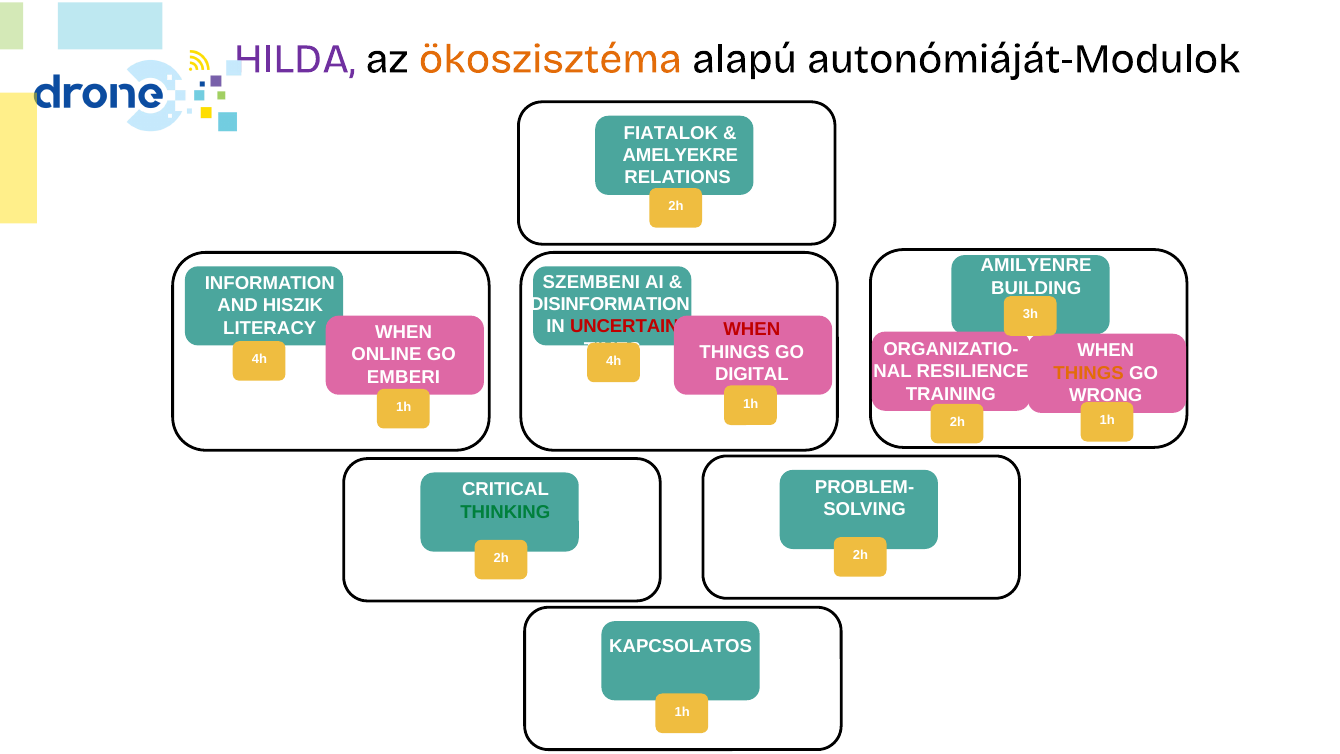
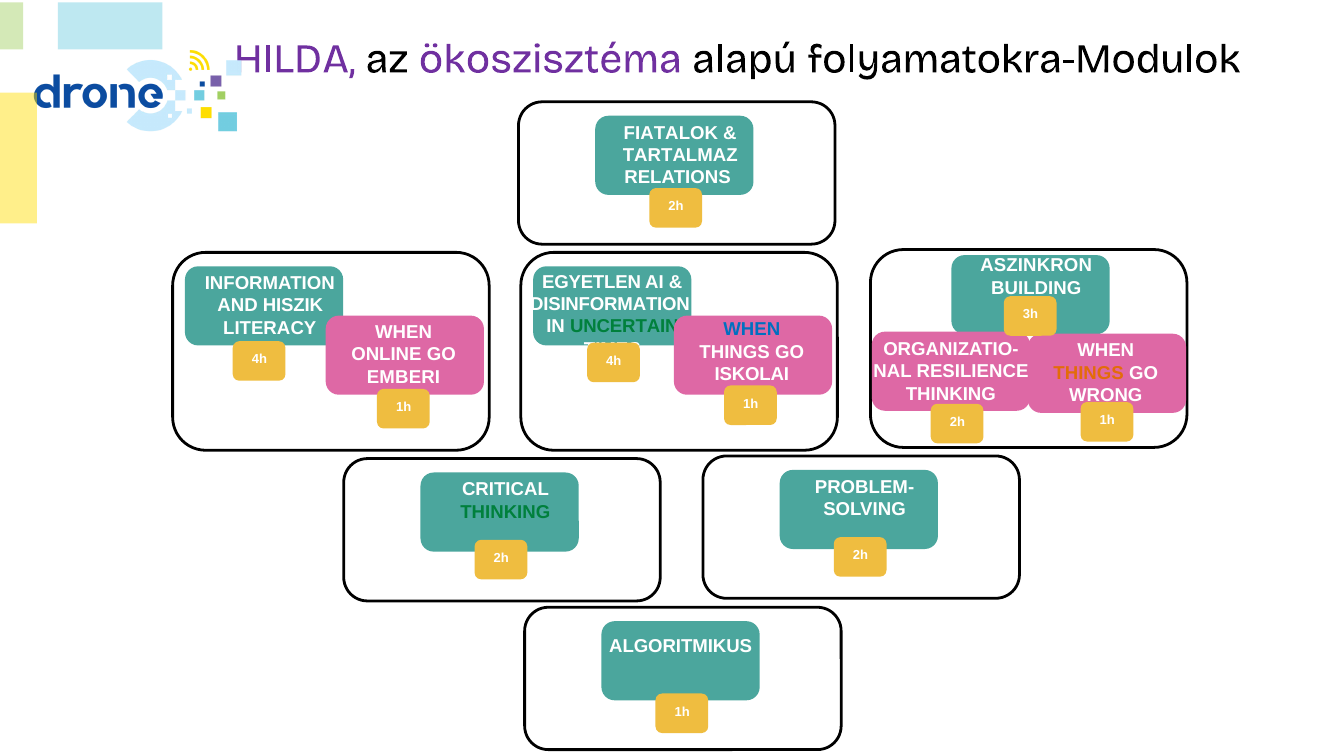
ökoszisztéma colour: orange -> purple (550, 59)
autonómiáját-Modulok: autonómiáját-Modulok -> folyamatokra-Modulok (1024, 59)
AMELYEKRE: AMELYEKRE -> TARTALMAZ (680, 155)
AMILYENRE: AMILYENRE -> ASZINKRON (1036, 265)
SZEMBENI: SZEMBENI -> EGYETLEN (592, 282)
UNCERTAIN colour: red -> green (624, 326)
WHEN colour: red -> blue (752, 330)
DIGITAL: DIGITAL -> ISKOLAI (752, 374)
TRAINING: TRAINING -> THINKING (951, 394)
KAPCSOLATOS: KAPCSOLATOS -> ALGORITMIKUS (681, 646)
